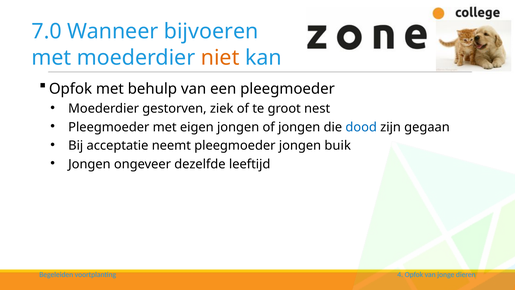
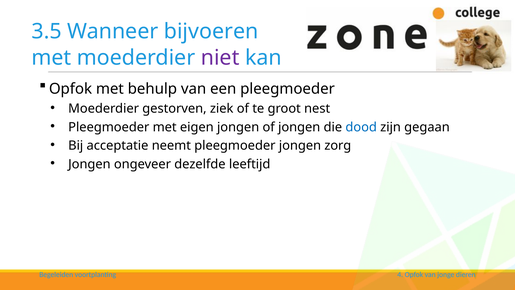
7.0: 7.0 -> 3.5 (47, 31)
niet colour: orange -> purple (220, 58)
buik: buik -> zorg (338, 145)
